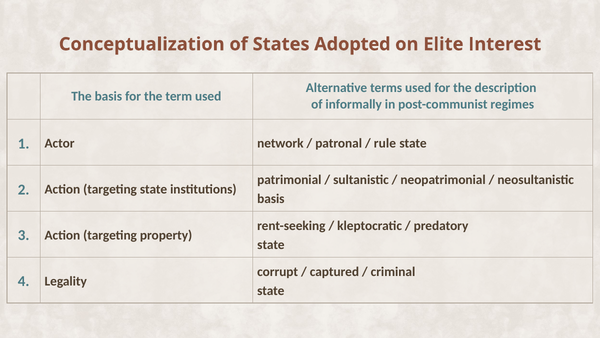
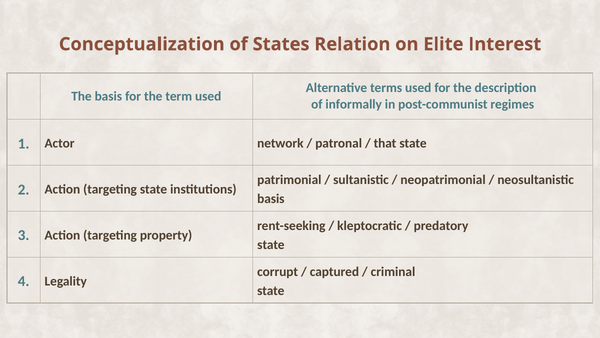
Adopted: Adopted -> Relation (352, 44)
rule: rule -> that (385, 143)
